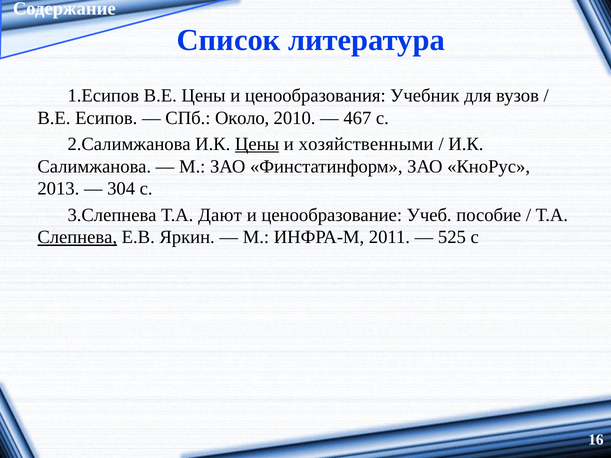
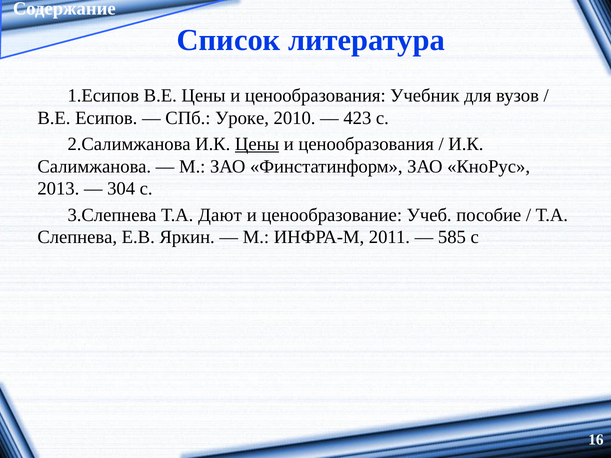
Около: Около -> Уроке (242, 118)
467: 467 -> 423 (357, 118)
хозяйственными: хозяйственными -> ценообразования (366, 144)
Слепнева underline: present -> none (77, 237)
525: 525 -> 585 (452, 237)
